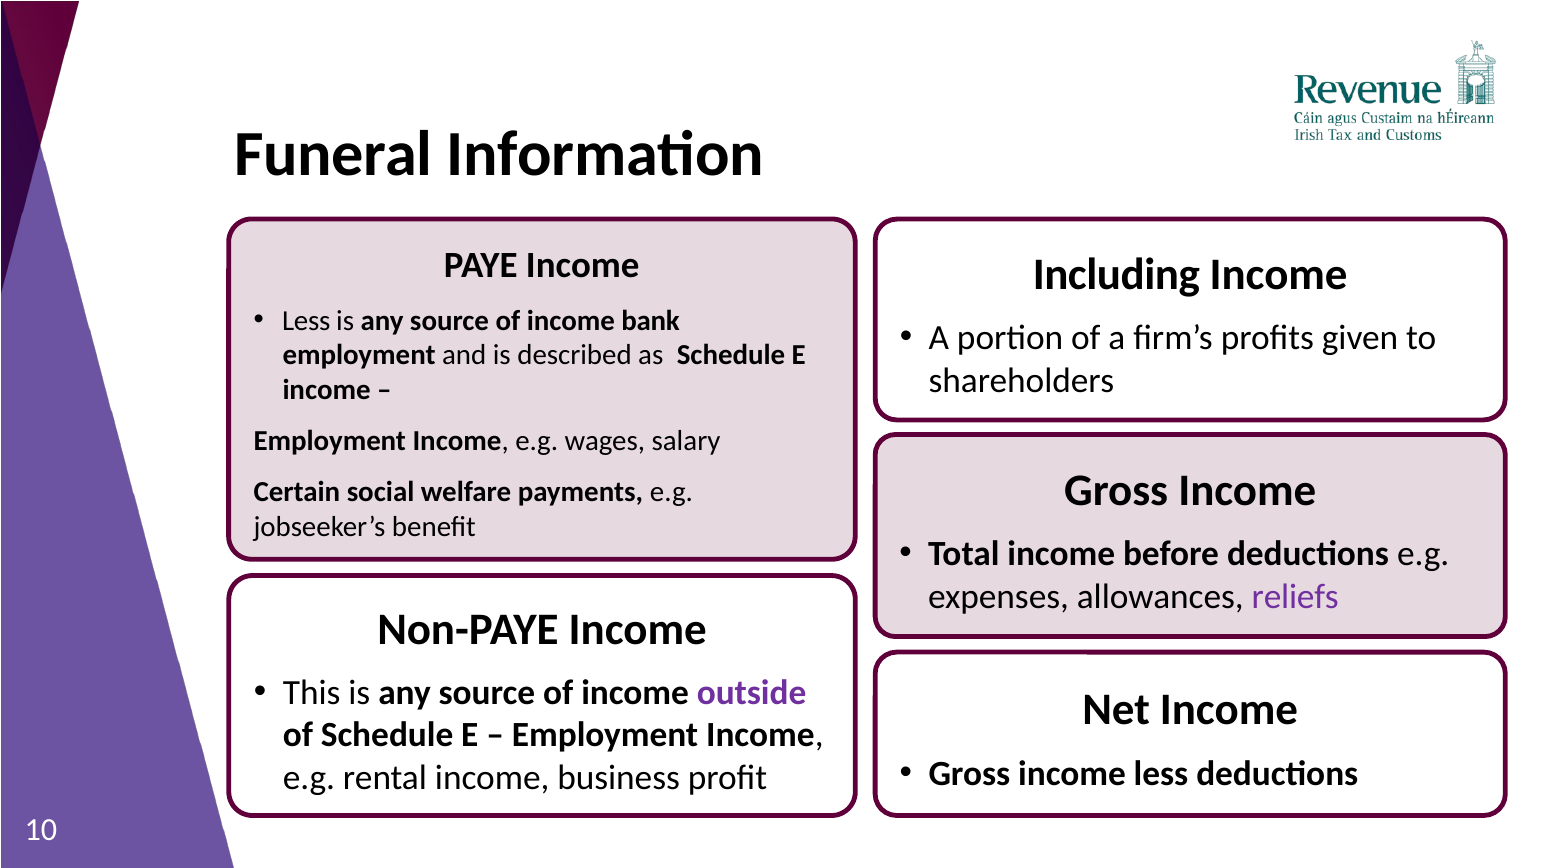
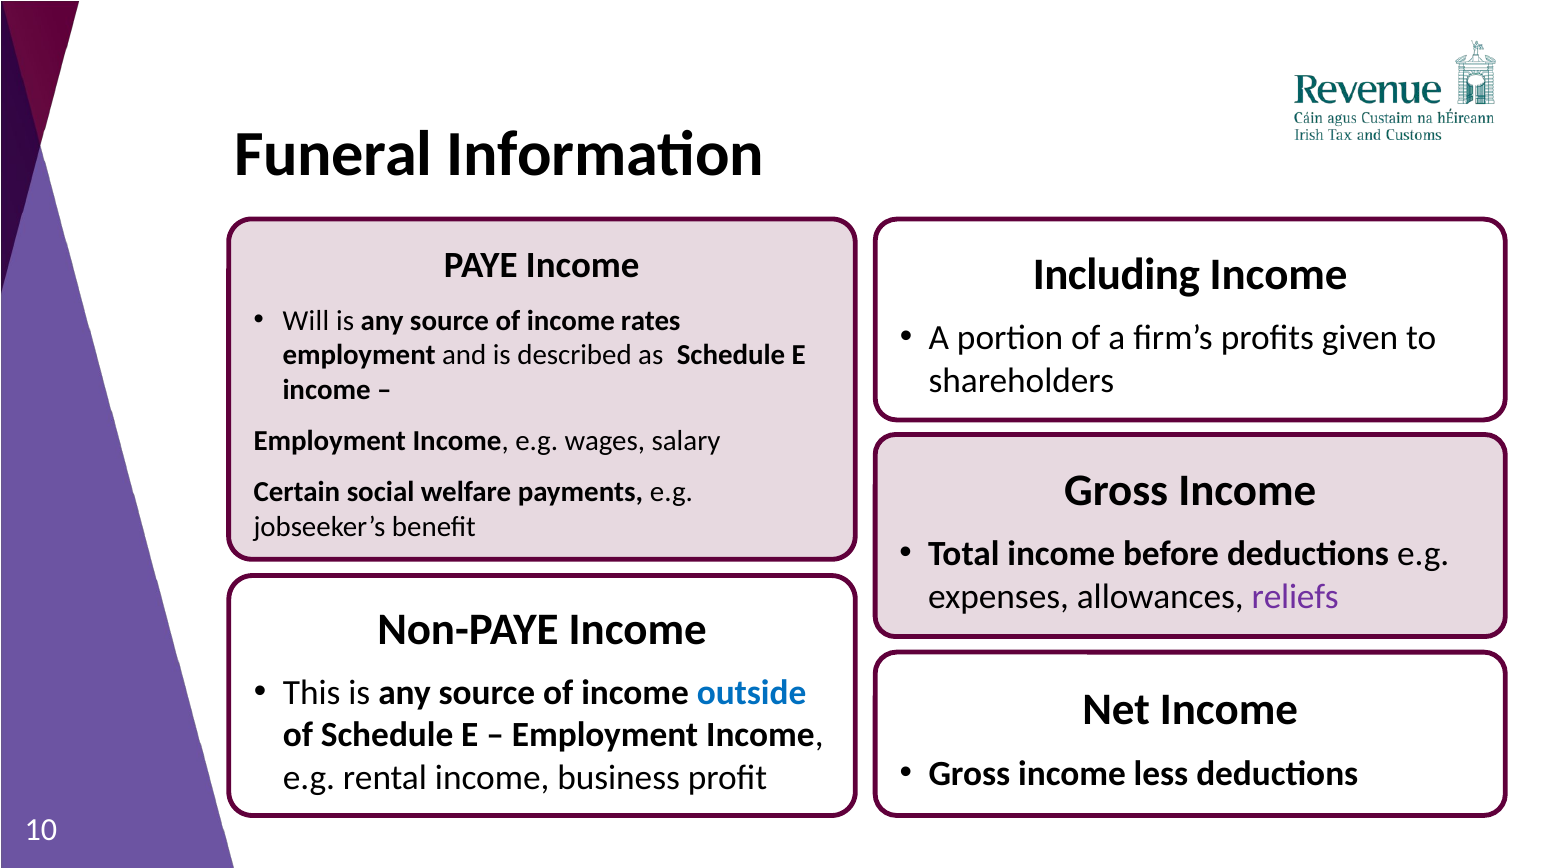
Less: Less -> Will (306, 321)
bank: bank -> rates (651, 321)
outside colour: purple -> blue (752, 693)
